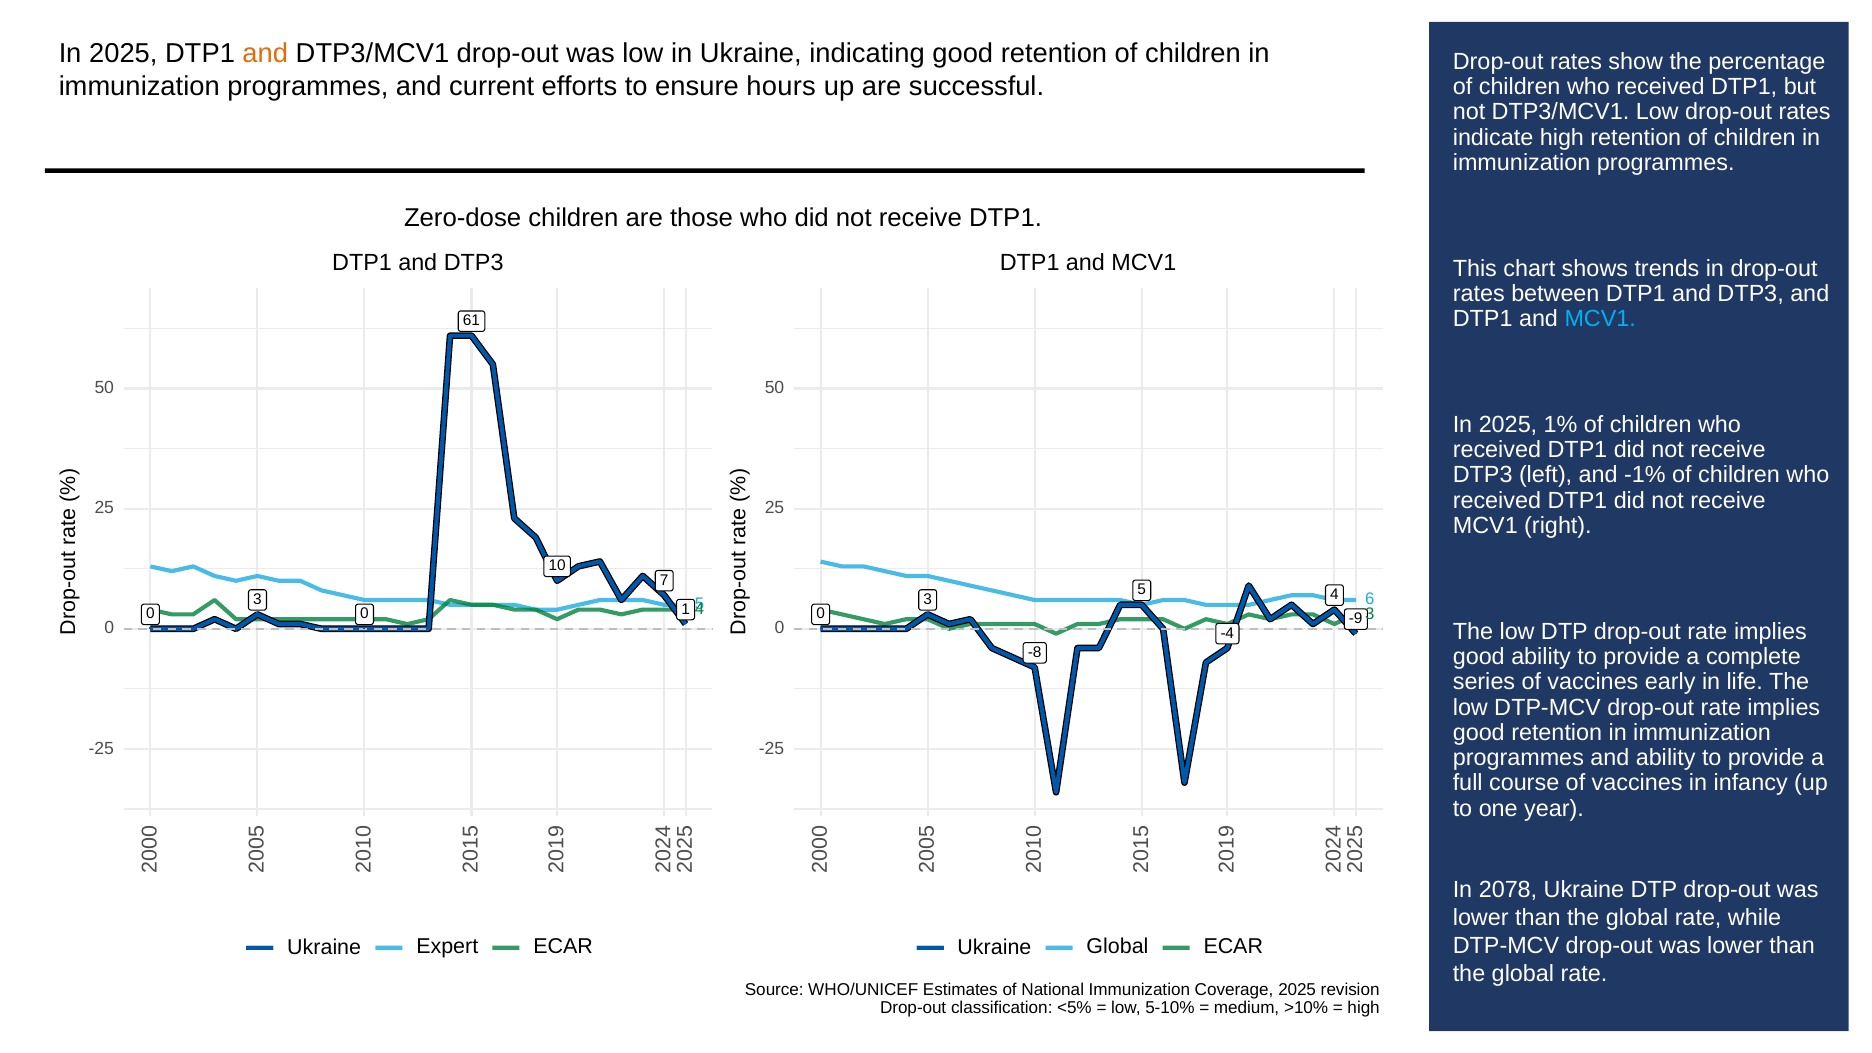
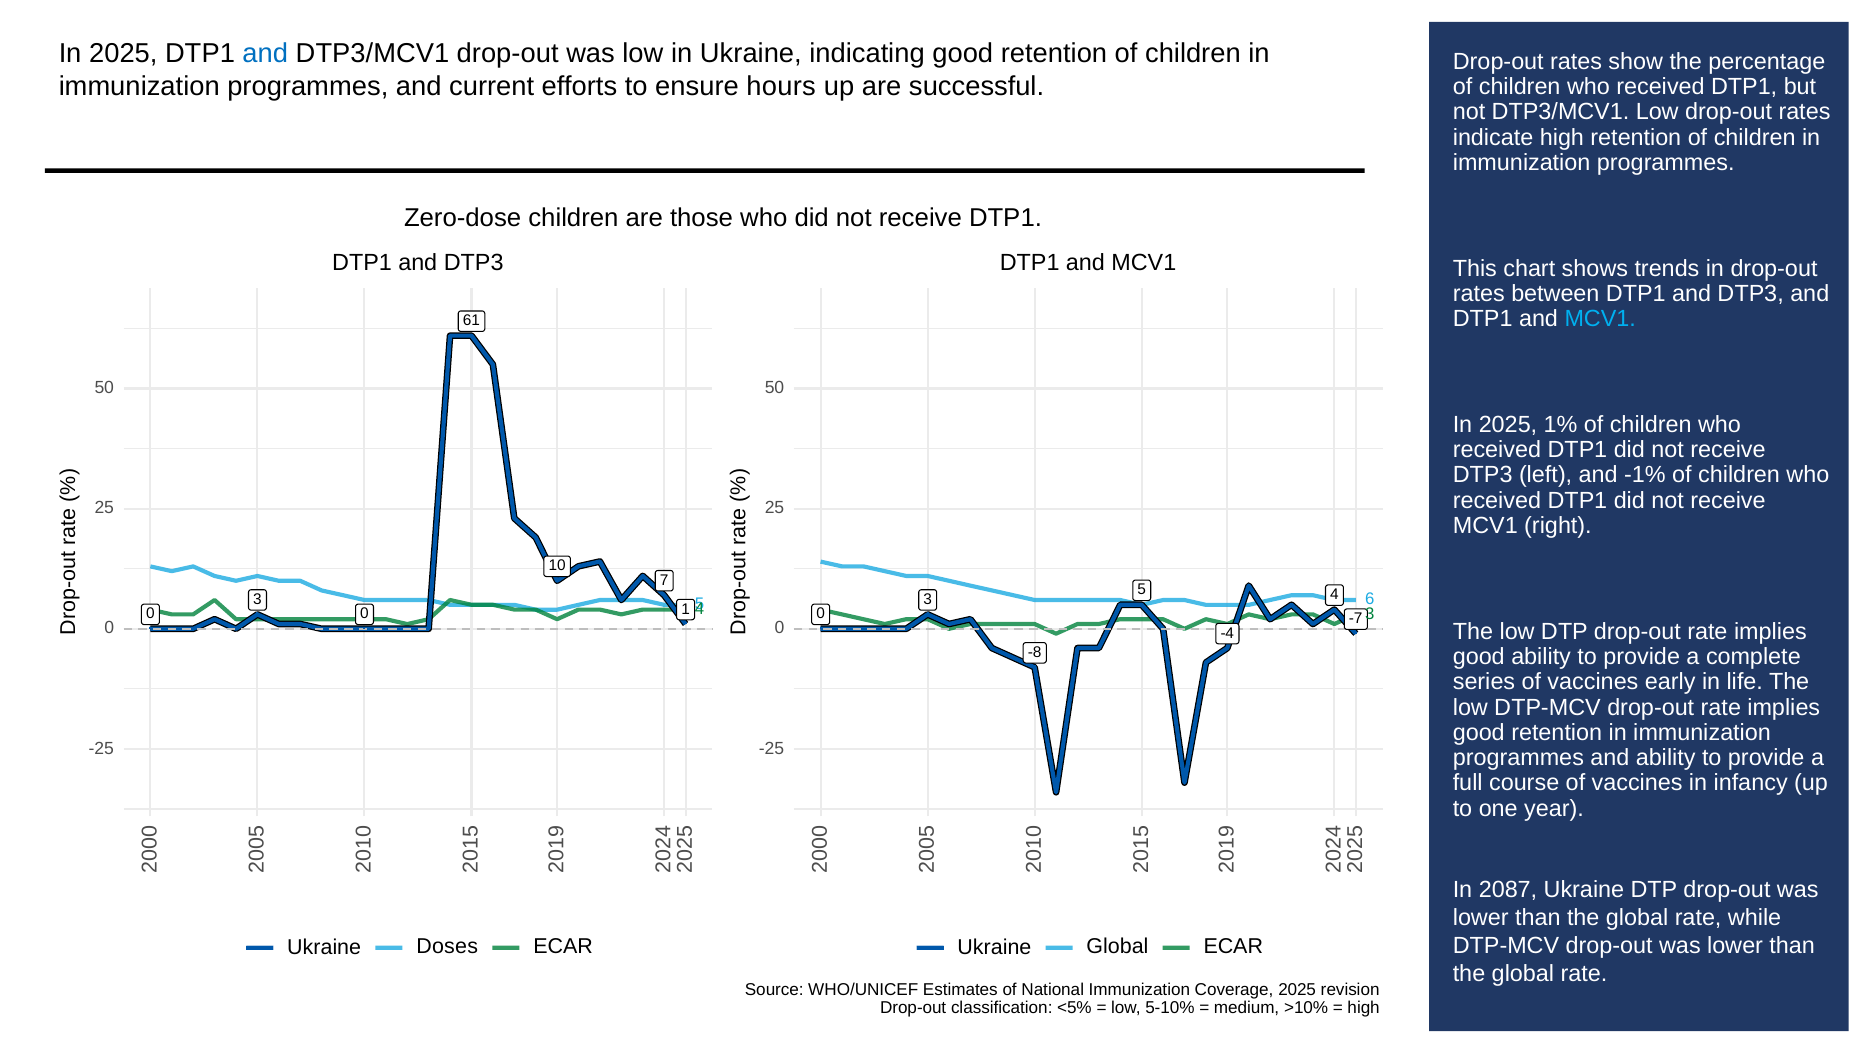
and colour: orange -> blue (265, 53)
-9: -9 -> -7 (1356, 619)
2078: 2078 -> 2087 (1508, 890)
Expert: Expert -> Doses (447, 947)
